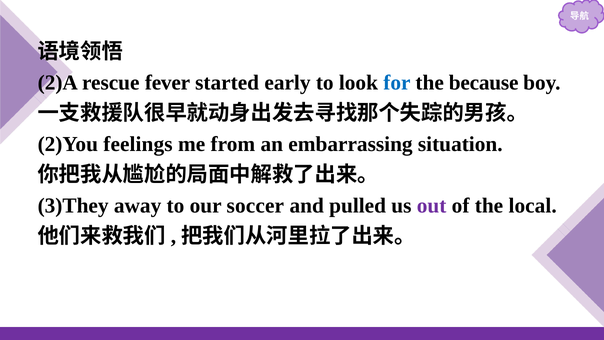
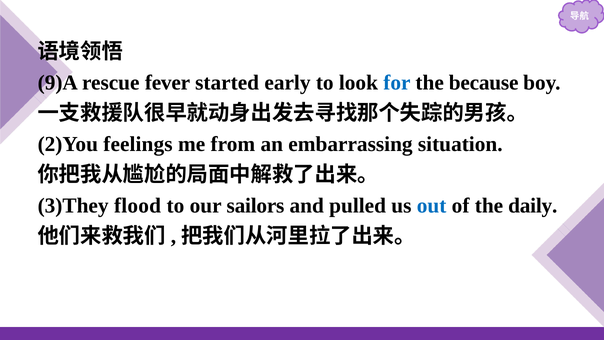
2)A: 2)A -> 9)A (58, 83)
away: away -> flood (138, 205)
soccer: soccer -> sailors (255, 205)
out colour: purple -> blue (432, 205)
local: local -> daily (533, 205)
